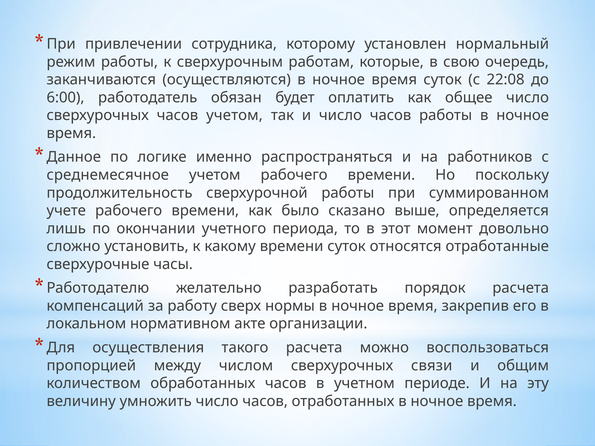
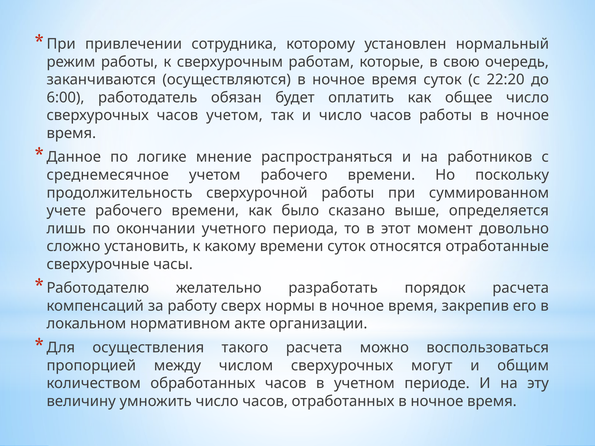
22:08: 22:08 -> 22:20 (506, 80)
именно: именно -> мнение (224, 157)
связи: связи -> могут (432, 366)
